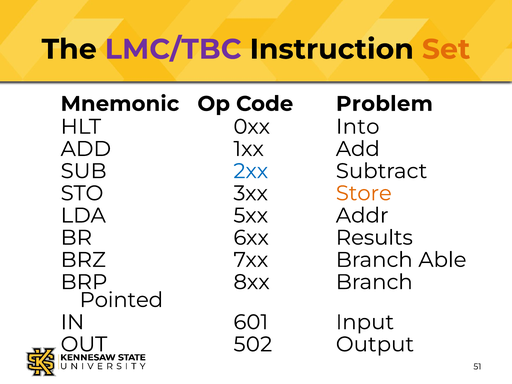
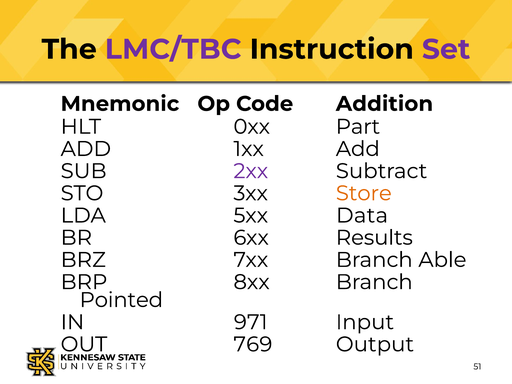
Set colour: orange -> purple (446, 49)
Problem: Problem -> Addition (384, 104)
Into: Into -> Part (358, 127)
2xx colour: blue -> purple (251, 171)
Addr: Addr -> Data (362, 215)
601: 601 -> 971 (251, 322)
502: 502 -> 769 (253, 344)
